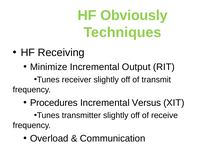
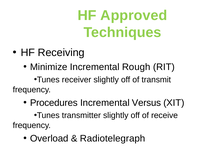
Obviously: Obviously -> Approved (134, 15)
Output: Output -> Rough (136, 67)
Communication: Communication -> Radiotelegraph (113, 138)
